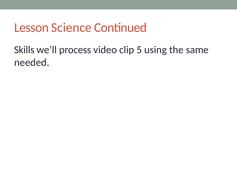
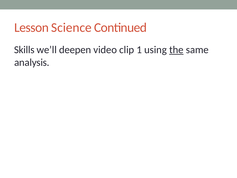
process: process -> deepen (75, 50)
5: 5 -> 1 (139, 50)
the underline: none -> present (176, 50)
needed: needed -> analysis (32, 62)
